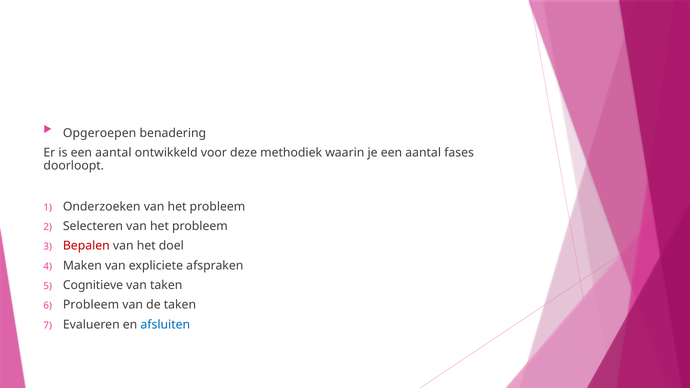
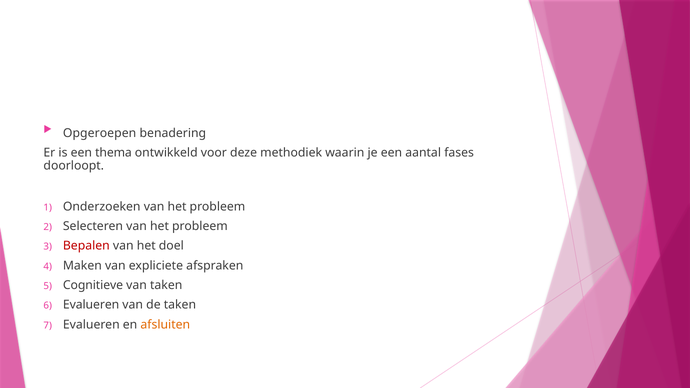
is een aantal: aantal -> thema (114, 153)
Probleem: Probleem -> Evalueren (91, 305)
afsluiten colour: blue -> orange (165, 325)
